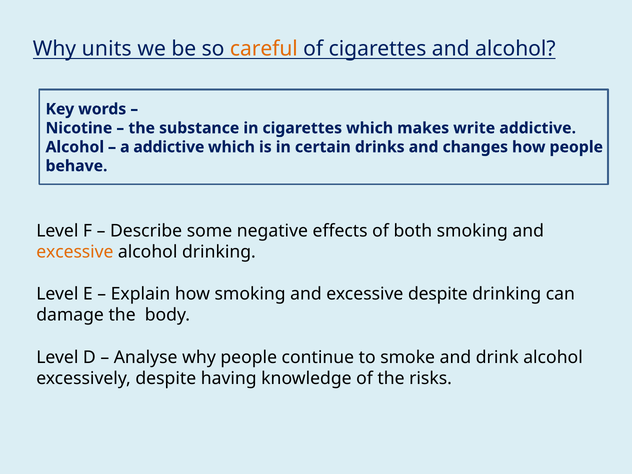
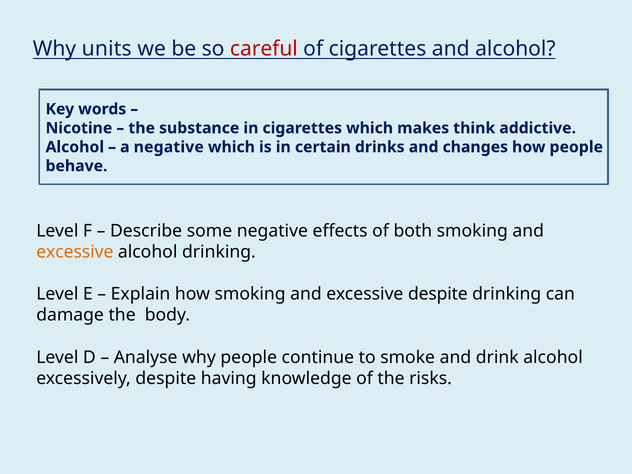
careful colour: orange -> red (264, 49)
write: write -> think (474, 128)
a addictive: addictive -> negative (169, 147)
